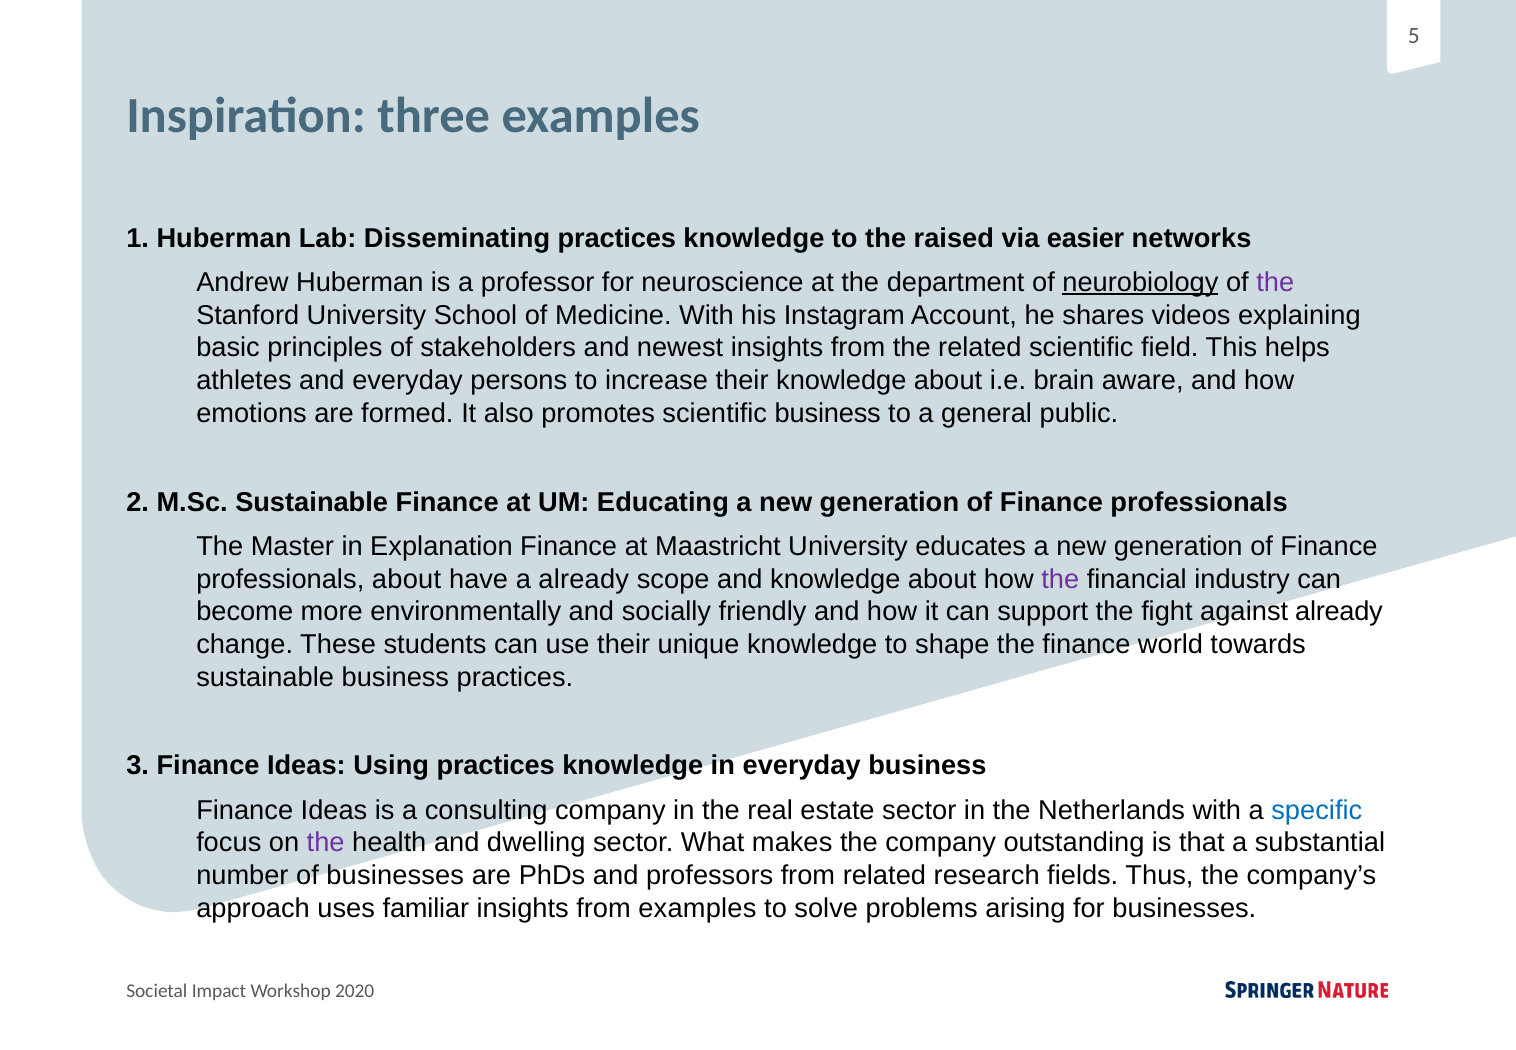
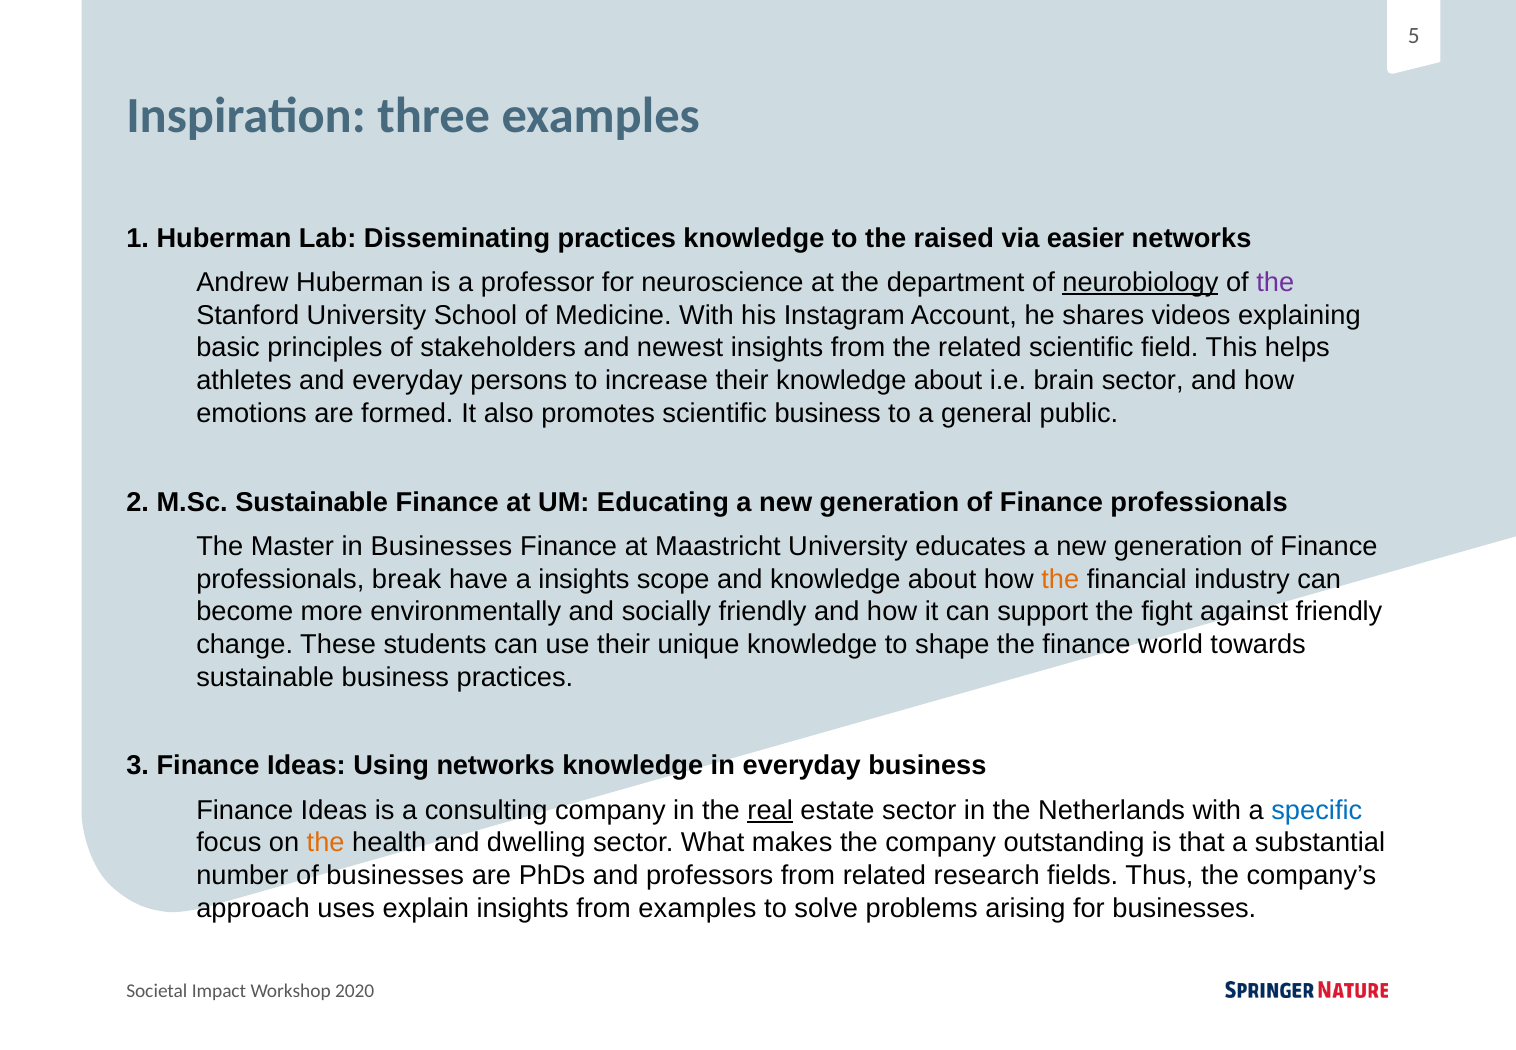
brain aware: aware -> sector (1143, 380)
in Explanation: Explanation -> Businesses (441, 546)
professionals about: about -> break (407, 579)
a already: already -> insights (584, 579)
the colour: purple -> orange (1060, 579)
against already: already -> friendly (1339, 612)
Using practices: practices -> networks (496, 766)
real underline: none -> present (770, 810)
the colour: purple -> orange (326, 843)
familiar: familiar -> explain (426, 908)
